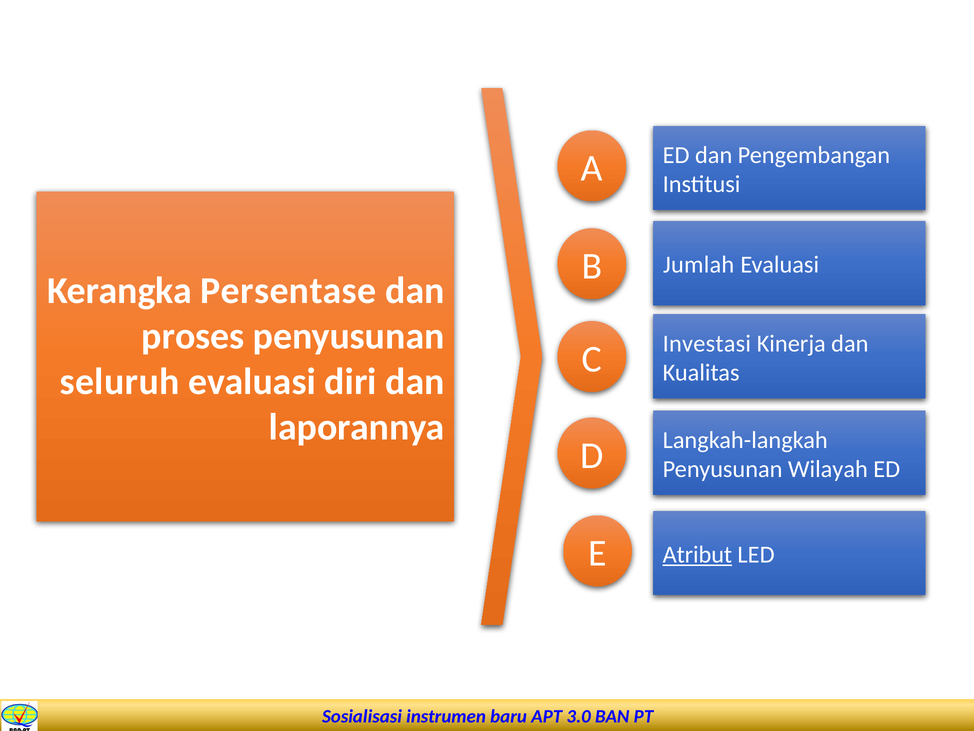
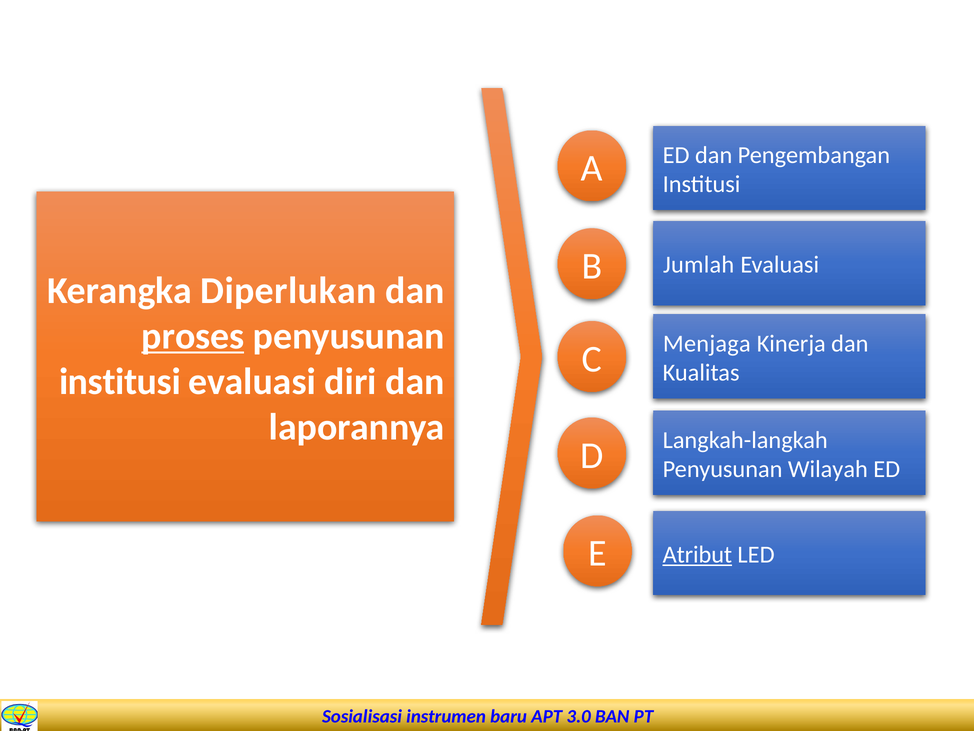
Persentase: Persentase -> Diperlukan (288, 291)
proses underline: none -> present (193, 336)
Investasi: Investasi -> Menjaga (707, 343)
seluruh: seluruh -> institusi (120, 382)
